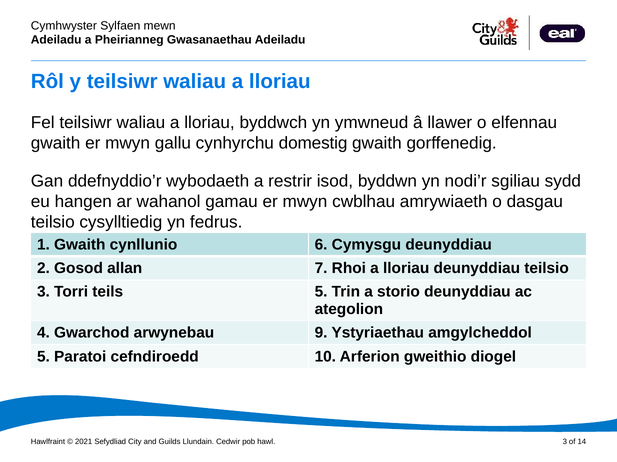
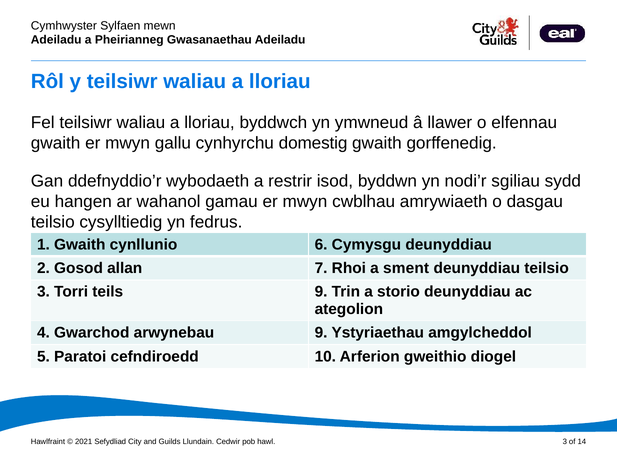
Rhoi a lloriau: lloriau -> sment (406, 269)
teils 5: 5 -> 9 (321, 292)
